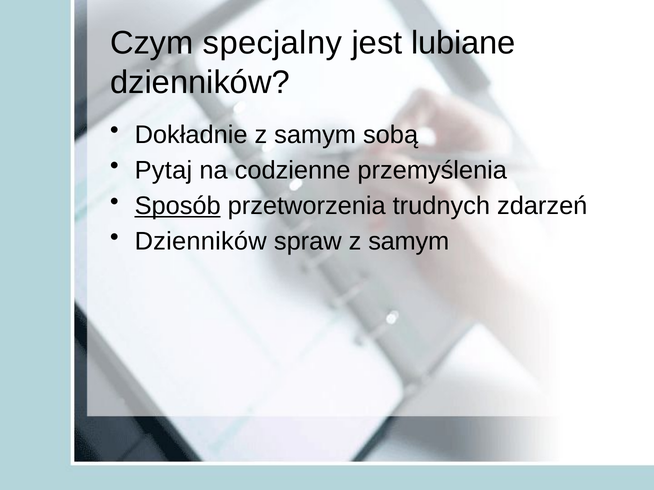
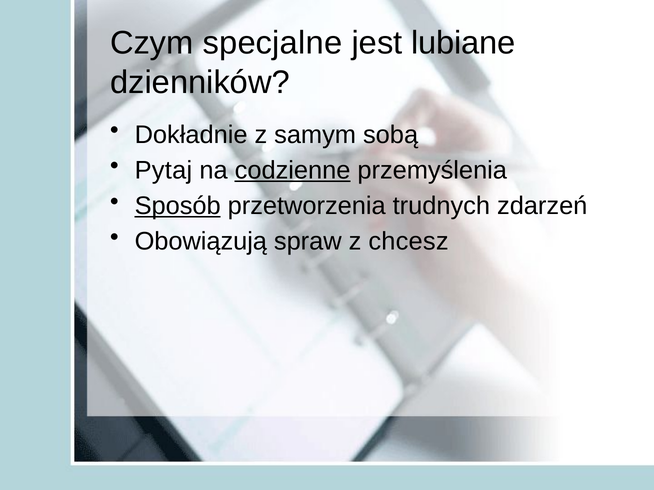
specjalny: specjalny -> specjalne (272, 43)
codzienne underline: none -> present (293, 170)
Dzienników: Dzienników -> Obowiązują (201, 242)
spraw z samym: samym -> chcesz (409, 242)
